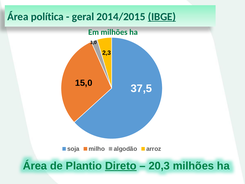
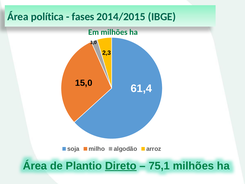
geral: geral -> fases (83, 17)
IBGE underline: present -> none (162, 17)
37,5: 37,5 -> 61,4 (141, 88)
20,3: 20,3 -> 75,1 (159, 166)
